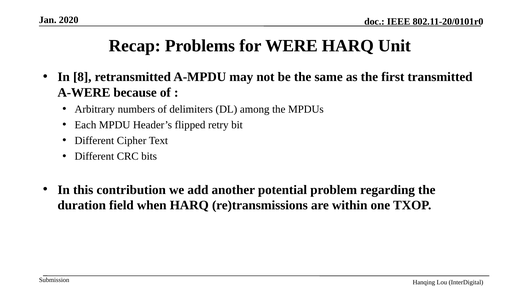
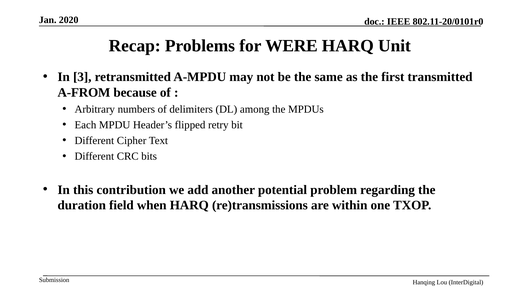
8: 8 -> 3 (82, 77)
A-WERE: A-WERE -> A-FROM (84, 93)
